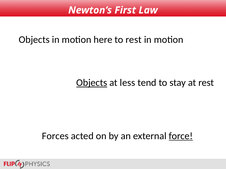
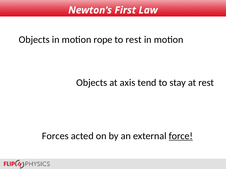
here: here -> rope (103, 40)
Objects underline: present -> none (92, 83)
less: less -> axis (128, 83)
